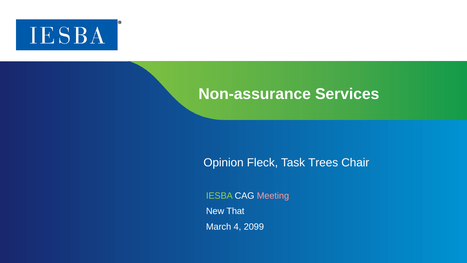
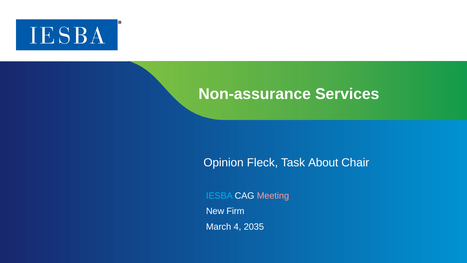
Trees: Trees -> About (323, 162)
IESBA colour: light green -> light blue (219, 196)
That: That -> Firm (235, 211)
2099: 2099 -> 2035 (254, 226)
